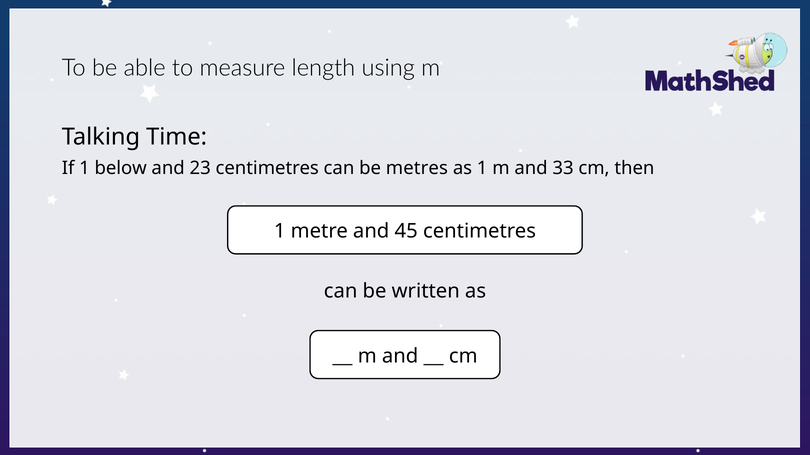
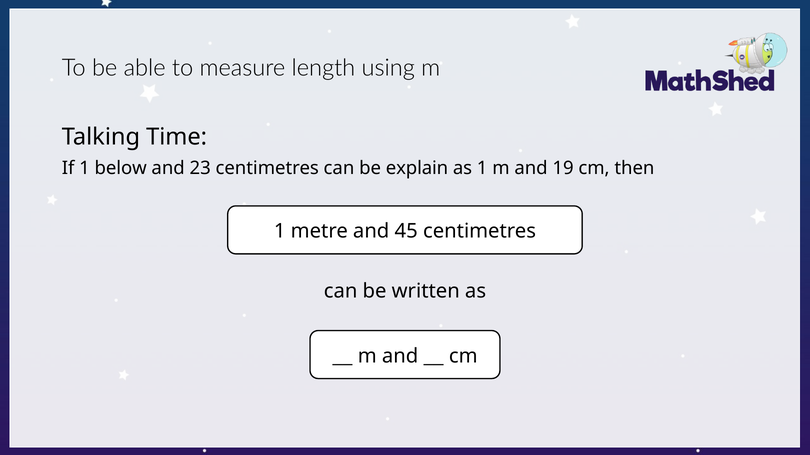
metres: metres -> explain (417, 168)
33: 33 -> 19 (563, 168)
